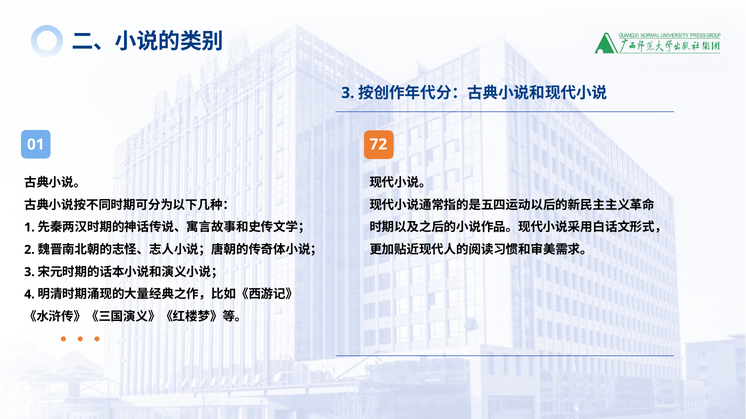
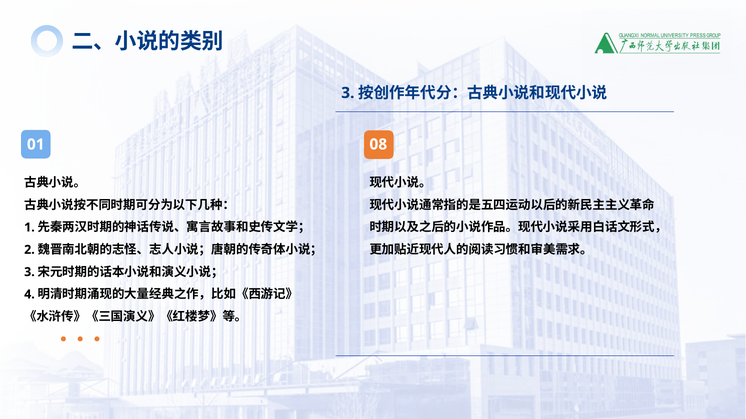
72: 72 -> 08 (378, 145)
